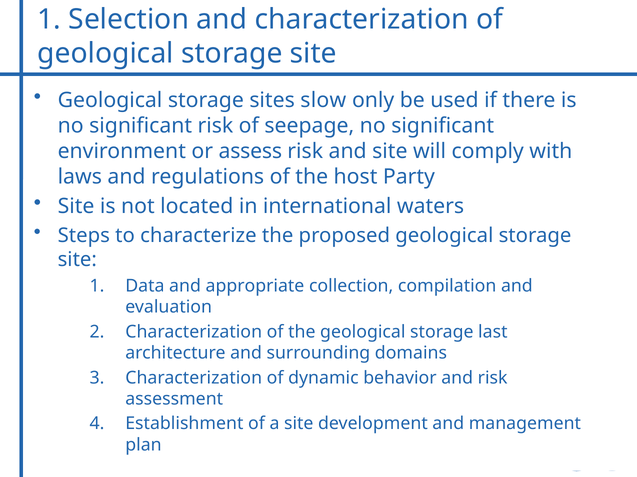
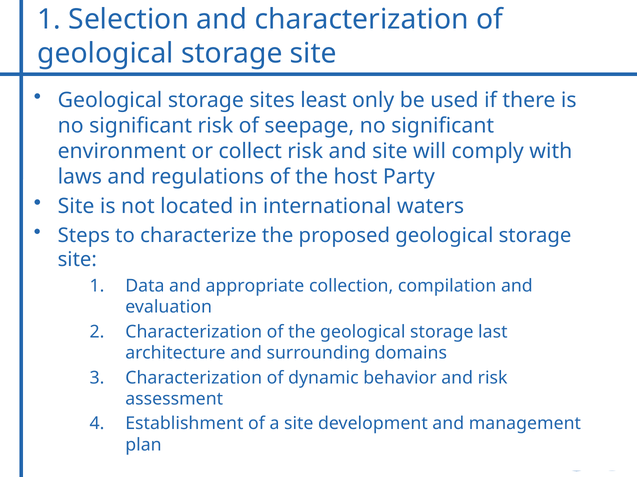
slow: slow -> least (323, 101)
assess: assess -> collect (250, 152)
